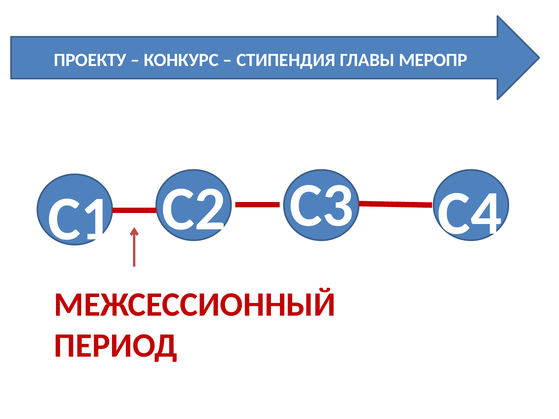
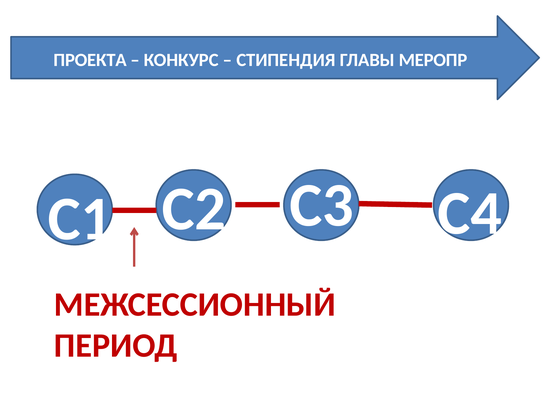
ПРОЕКТУ: ПРОЕКТУ -> ПРОЕКТА (90, 60)
